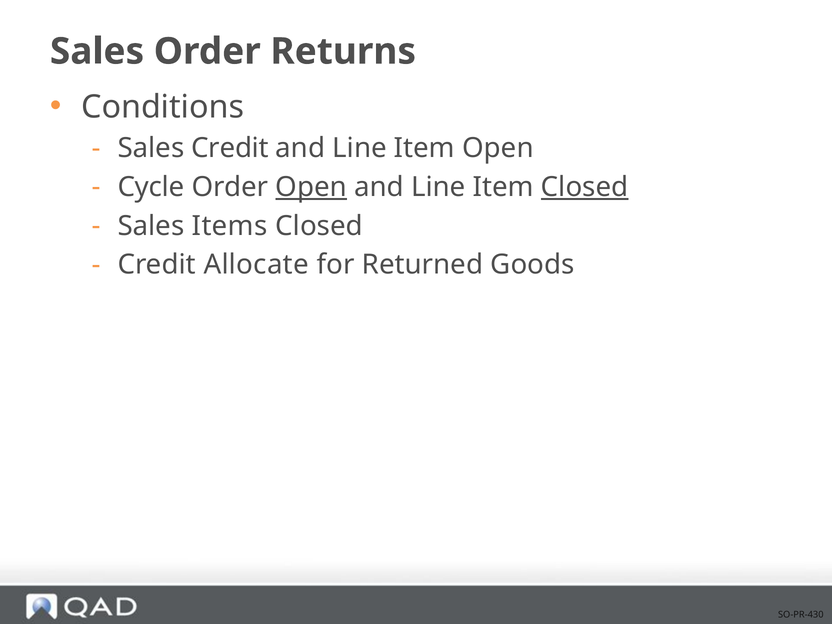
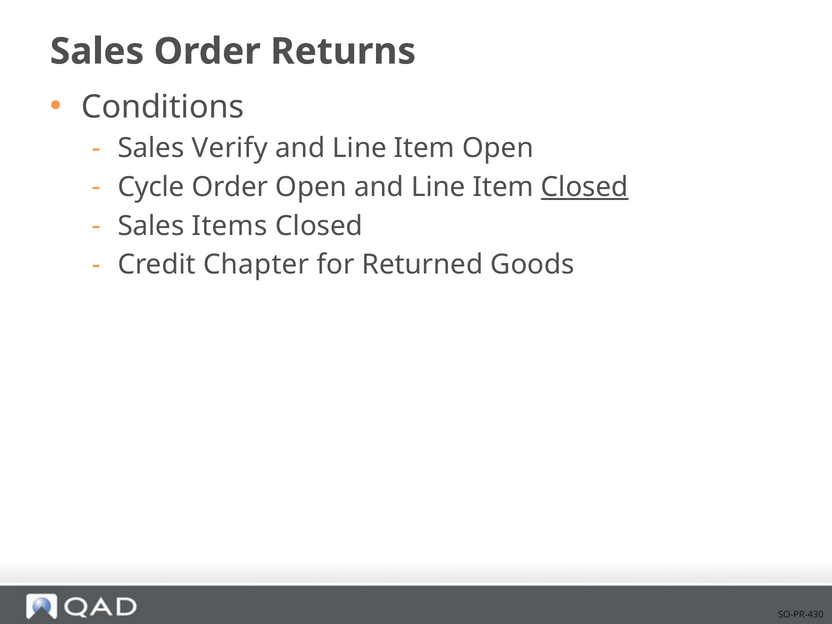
Sales Credit: Credit -> Verify (230, 148)
Open underline: present -> none (311, 187)
Allocate: Allocate -> Chapter (256, 265)
